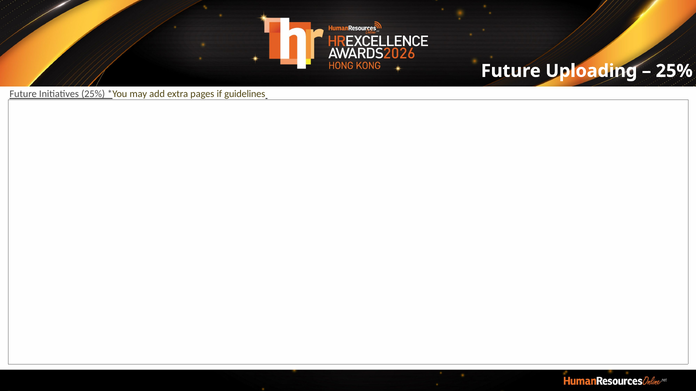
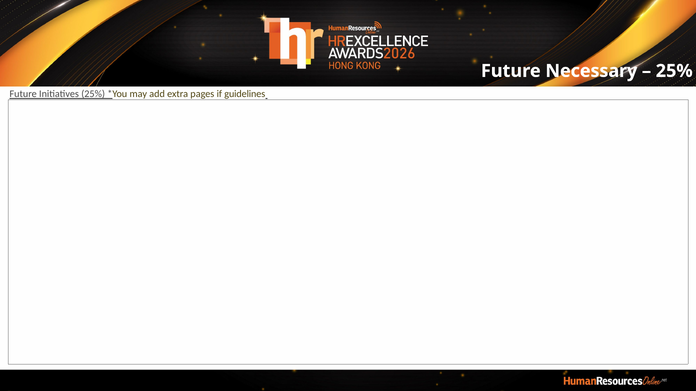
Uploading: Uploading -> Necessary (591, 71)
